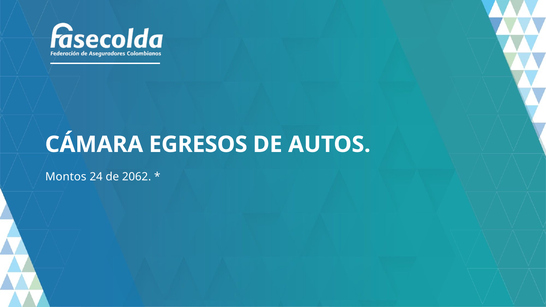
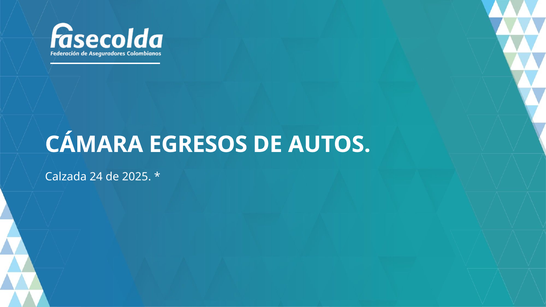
Montos: Montos -> Calzada (66, 177)
2062: 2062 -> 2025 (137, 177)
